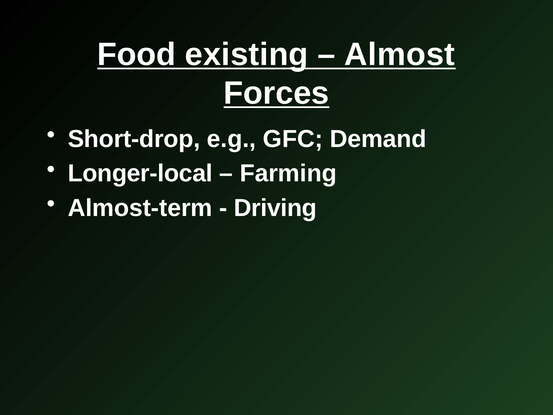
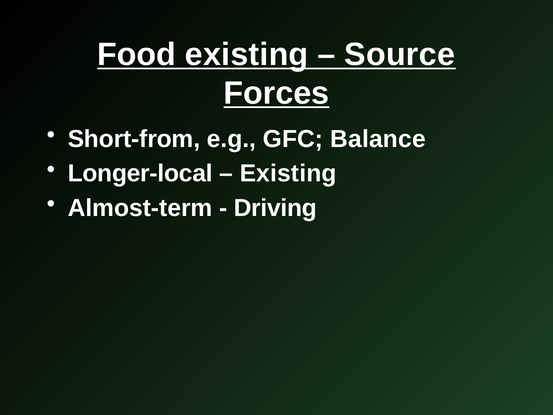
Almost: Almost -> Source (400, 54)
Short-drop: Short-drop -> Short-from (134, 139)
Demand: Demand -> Balance (378, 139)
Farming: Farming -> Existing (288, 173)
